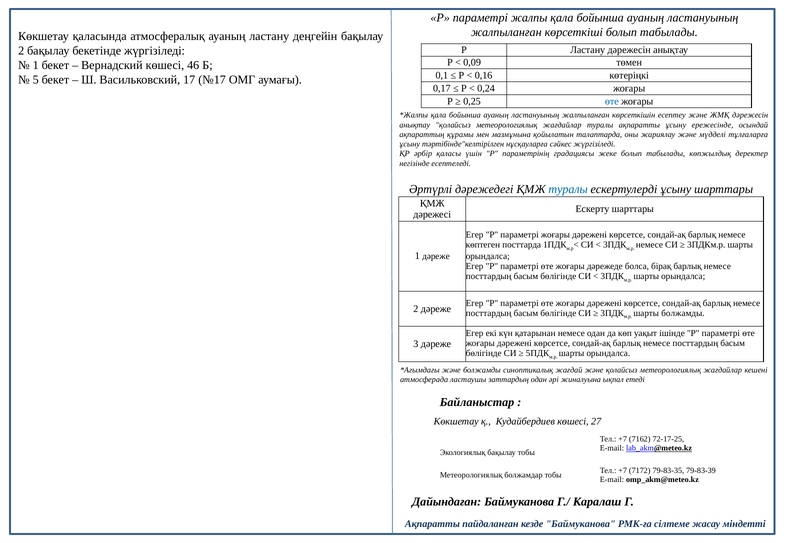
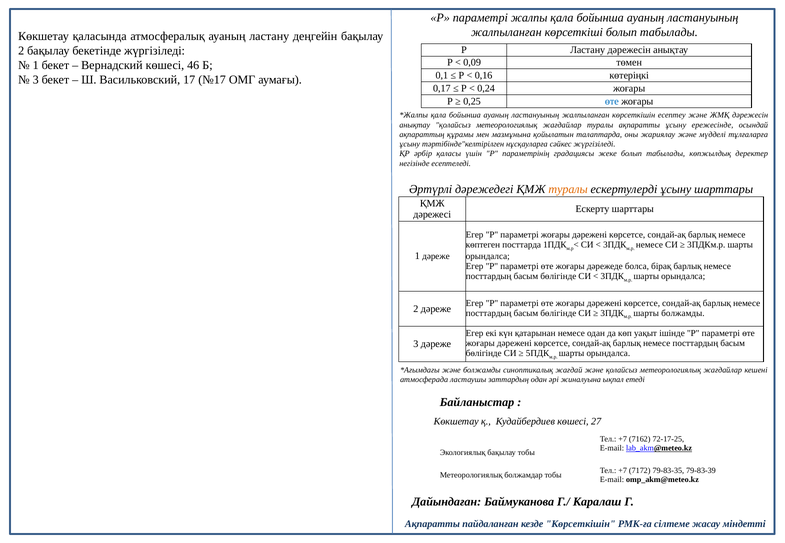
5: 5 -> 3 (36, 80)
туралы colour: blue -> orange (568, 190)
кезде Баймуканова: Баймуканова -> Көрсеткішін (581, 524)
